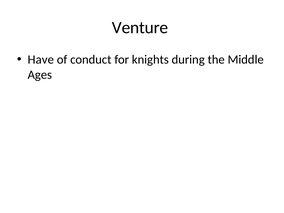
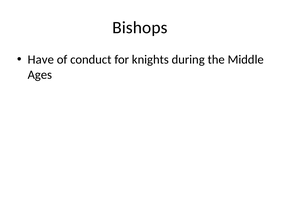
Venture: Venture -> Bishops (140, 27)
